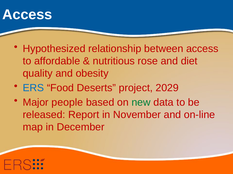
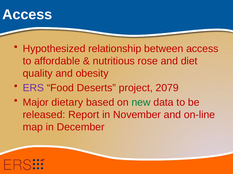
ERS colour: blue -> purple (33, 88)
2029: 2029 -> 2079 (167, 88)
people: people -> dietary (67, 103)
